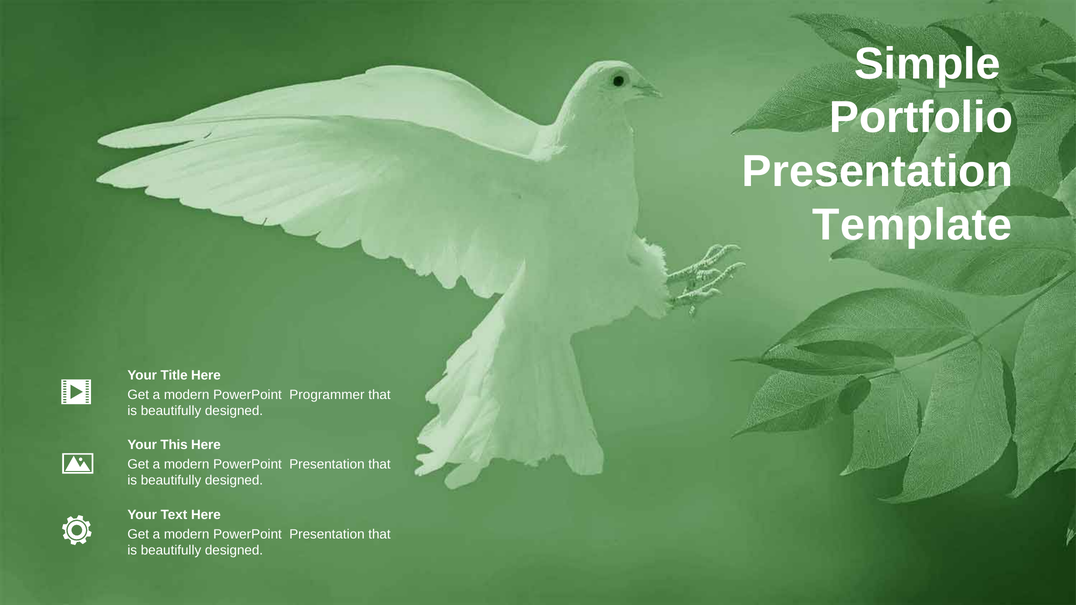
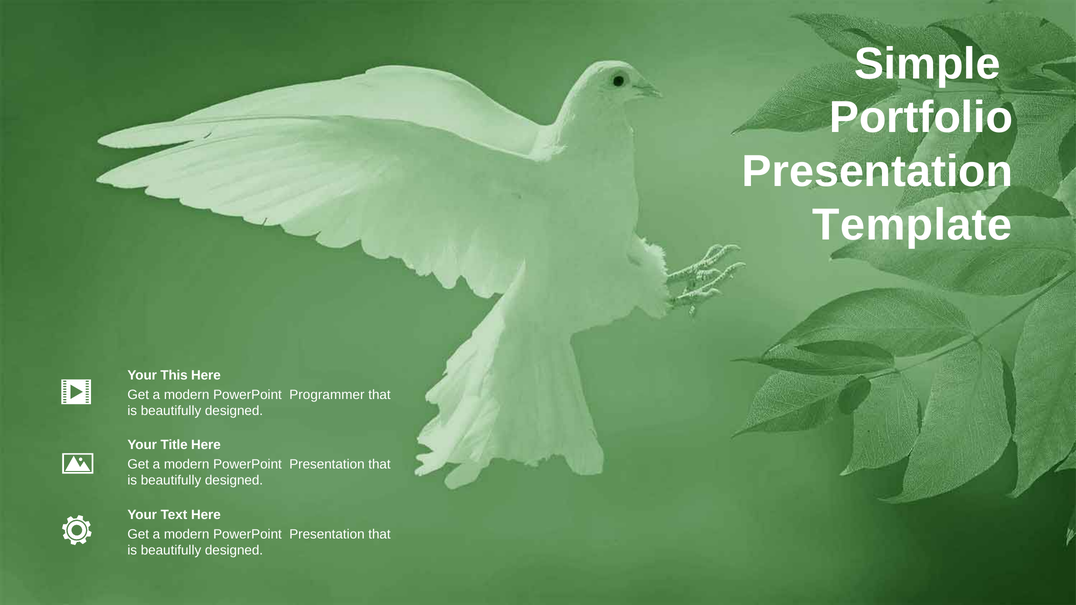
Title: Title -> This (174, 375)
This: This -> Title (174, 445)
